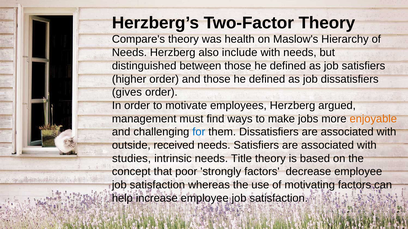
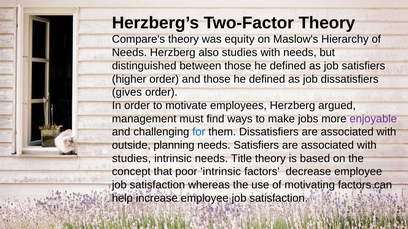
health: health -> equity (240, 39)
also include: include -> studies (240, 53)
enjoyable colour: orange -> purple (373, 119)
received: received -> planning (174, 145)
poor strongly: strongly -> intrinsic (221, 172)
